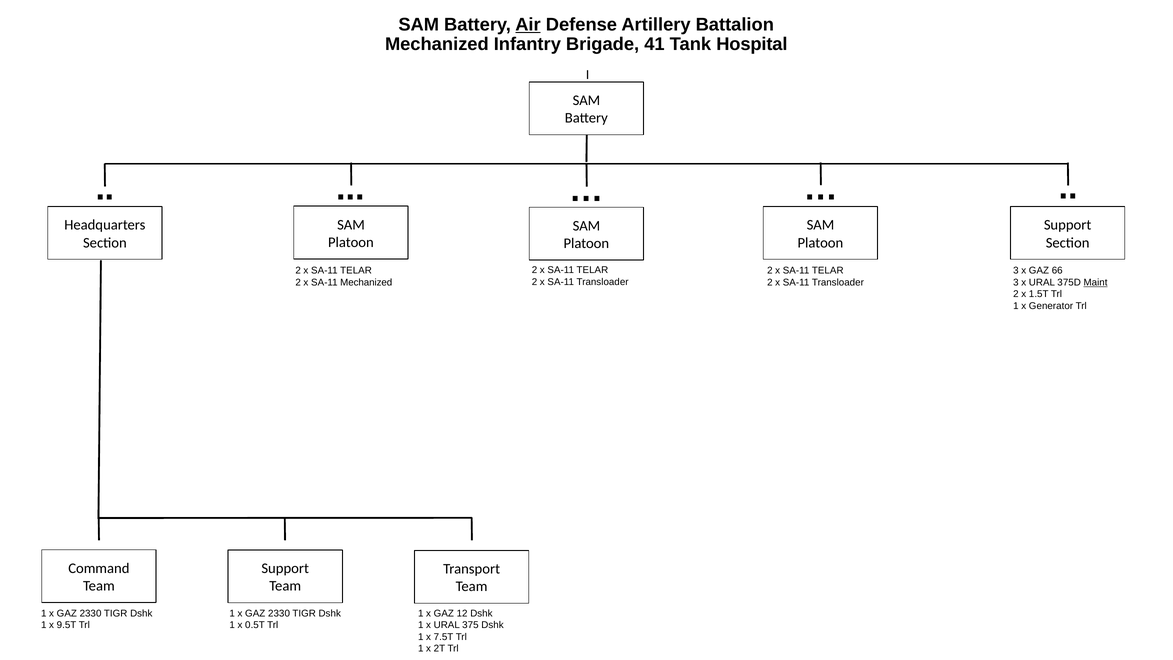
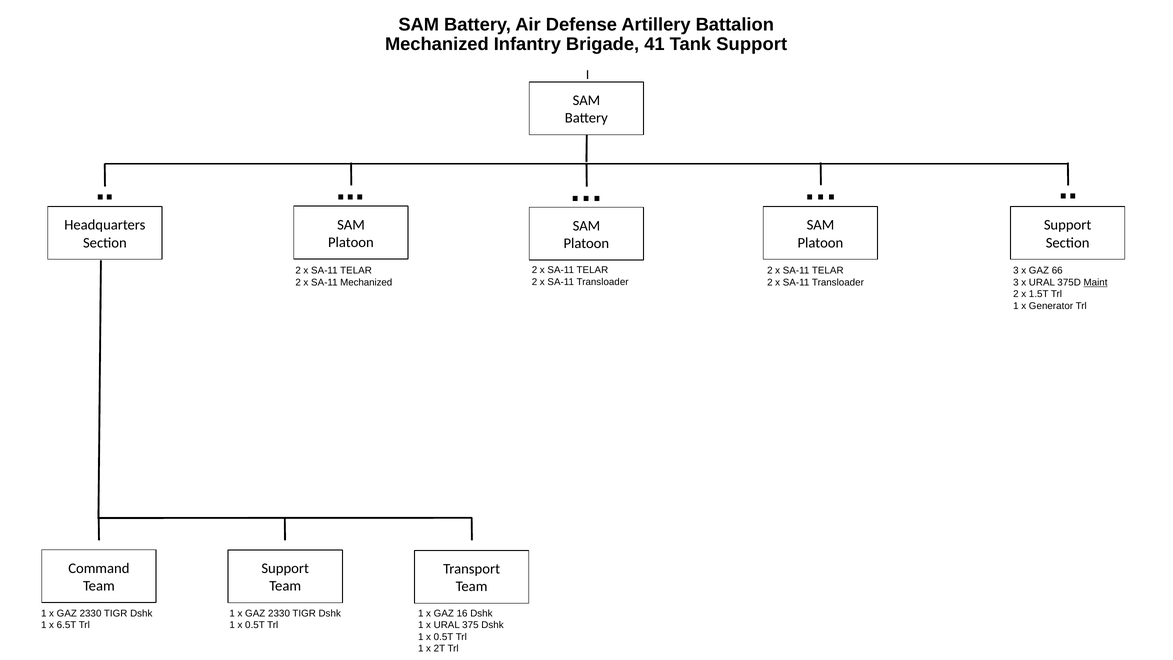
Air underline: present -> none (528, 25)
Tank Hospital: Hospital -> Support (752, 44)
12: 12 -> 16 (462, 613)
9.5T: 9.5T -> 6.5T (66, 625)
7.5T: 7.5T -> 0.5T (444, 637)
